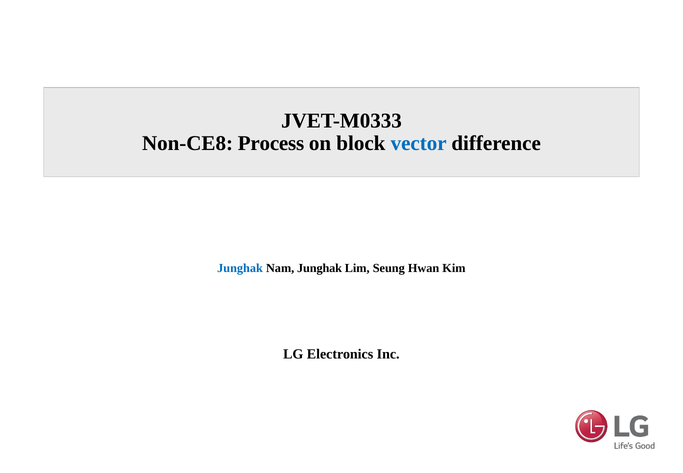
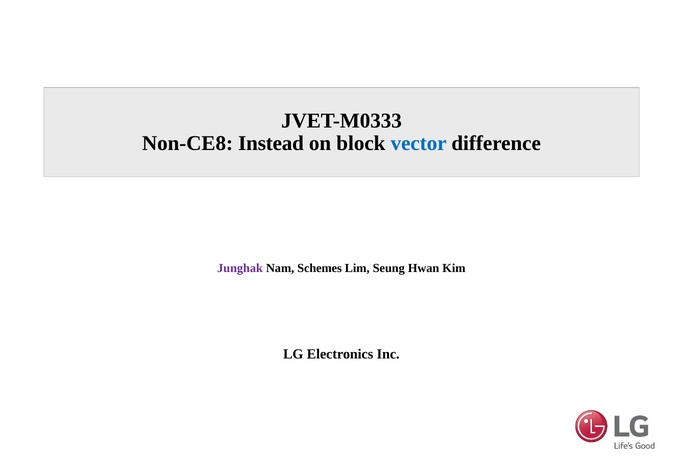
Process: Process -> Instead (271, 143)
Junghak colour: blue -> purple (240, 268)
Nam Junghak: Junghak -> Schemes (320, 268)
